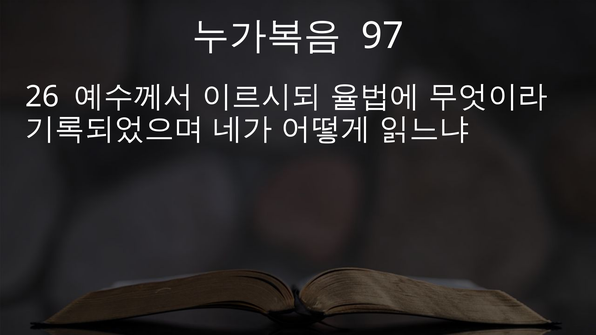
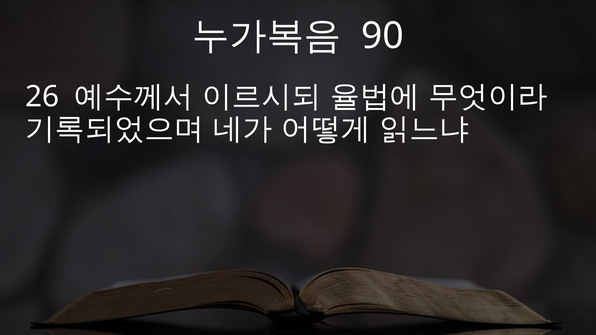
97: 97 -> 90 (383, 36)
